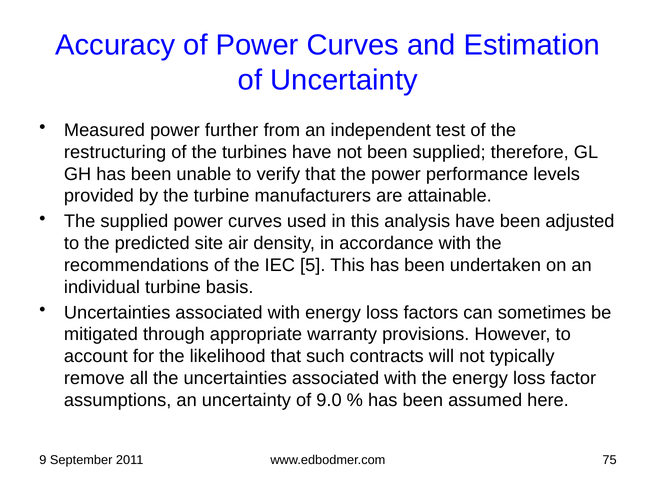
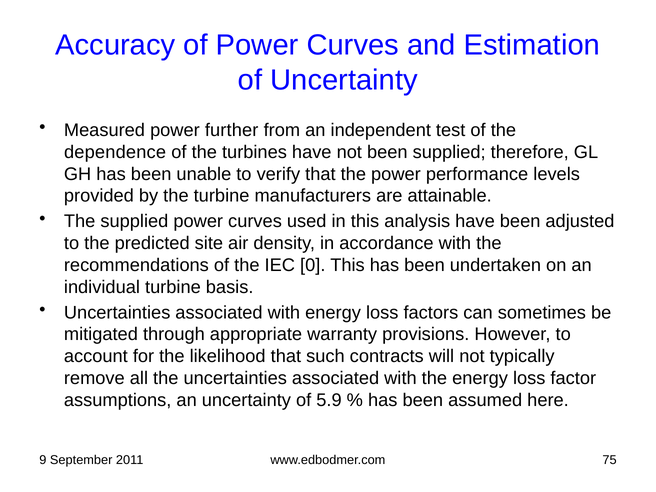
restructuring: restructuring -> dependence (115, 152)
5: 5 -> 0 (313, 265)
9.0: 9.0 -> 5.9 (329, 400)
